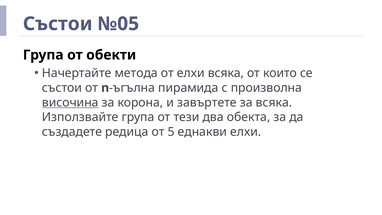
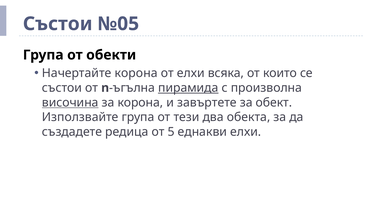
Haчертайте метода: метода -> корона (136, 73)
пирамида underline: none -> present (188, 88)
за всяка: всяка -> обект (274, 102)
